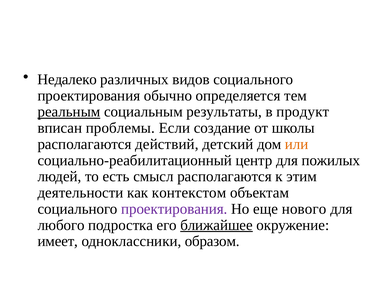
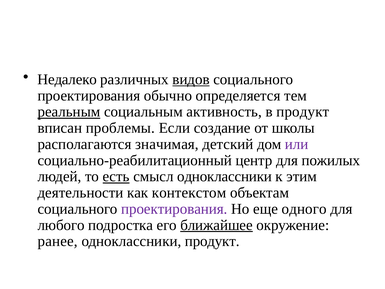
видов underline: none -> present (191, 79)
результаты: результаты -> активность (224, 112)
действий: действий -> значимая (167, 144)
или colour: orange -> purple (297, 144)
есть underline: none -> present (116, 176)
смысл располагаются: располагаются -> одноклассники (225, 176)
нового: нового -> одного (304, 209)
имеет: имеет -> ранее (58, 241)
одноклассники образом: образом -> продукт (212, 241)
